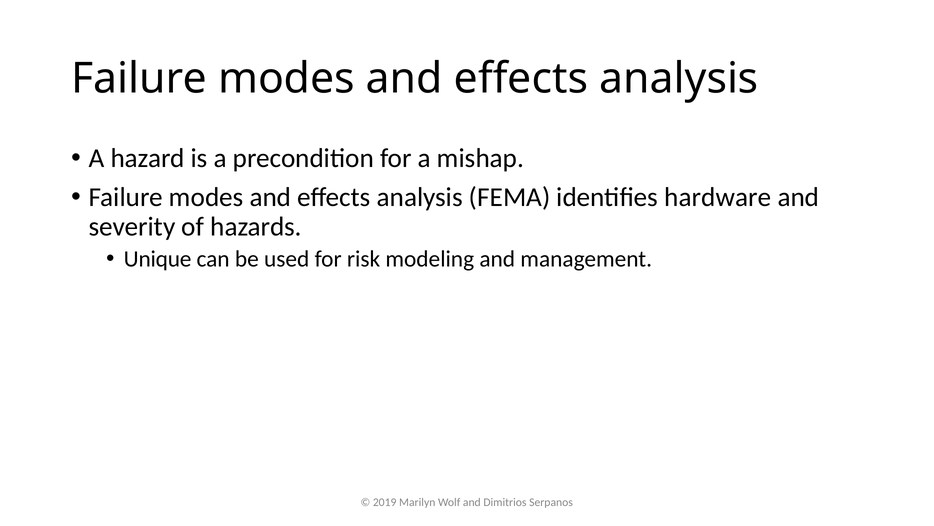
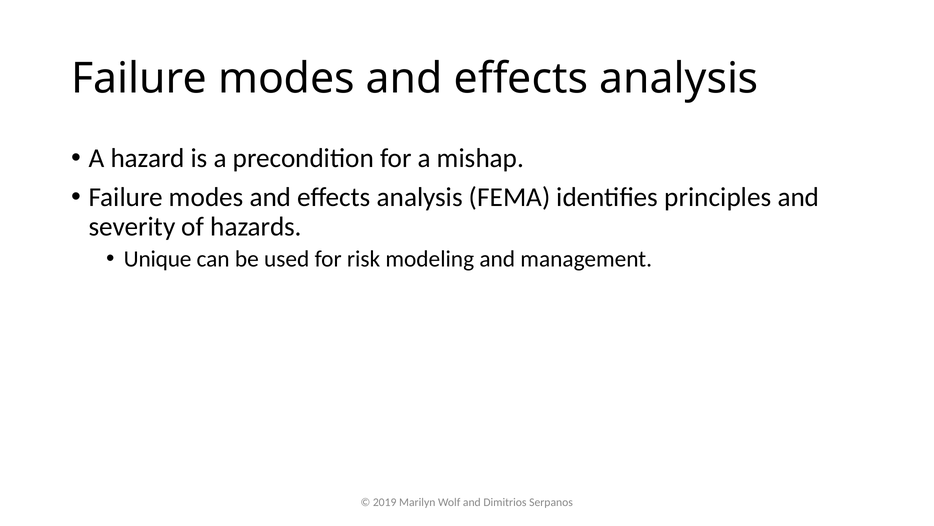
hardware: hardware -> principles (718, 197)
